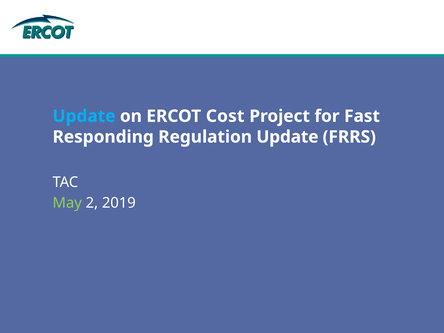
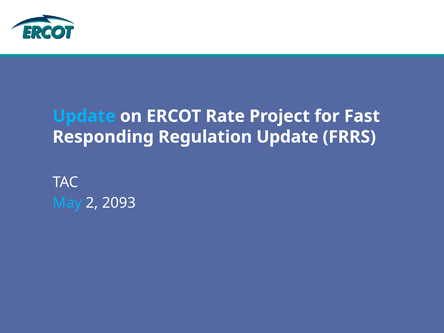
Cost: Cost -> Rate (225, 116)
May colour: light green -> light blue (67, 203)
2019: 2019 -> 2093 (119, 203)
